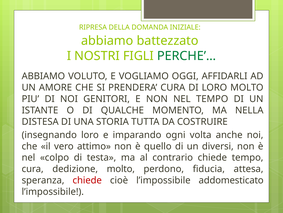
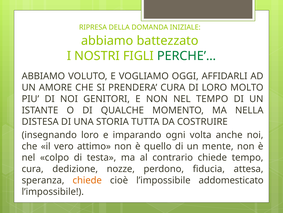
diversi: diversi -> mente (218, 146)
dedizione molto: molto -> nozze (121, 168)
chiede colour: red -> orange (87, 180)
